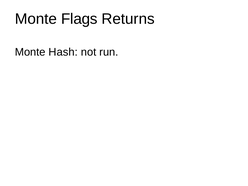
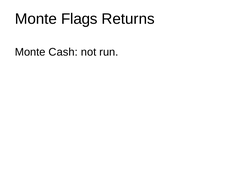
Hash: Hash -> Cash (63, 52)
